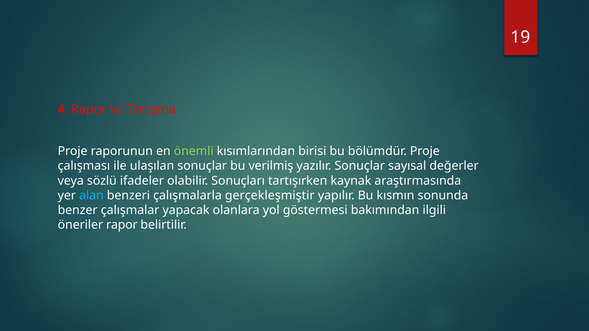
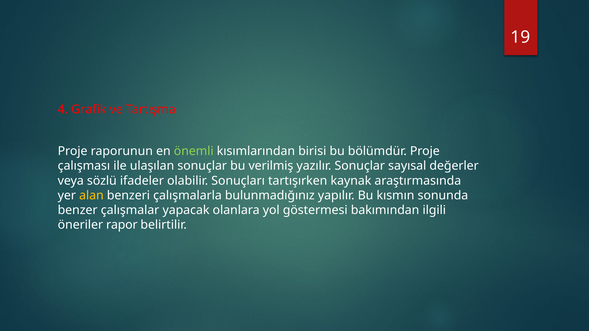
4 Rapor: Rapor -> Grafik (89, 110)
alan colour: light blue -> yellow (91, 196)
gerçekleşmiştir: gerçekleşmiştir -> bulunmadığınız (270, 196)
